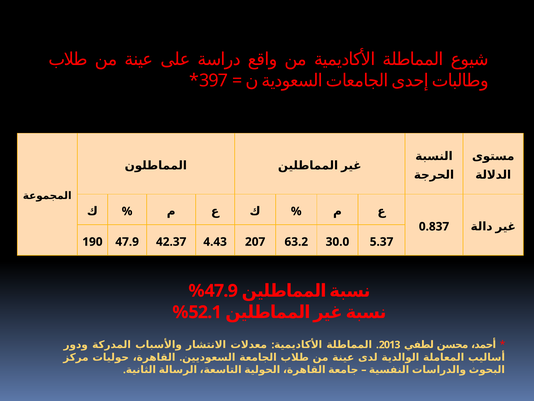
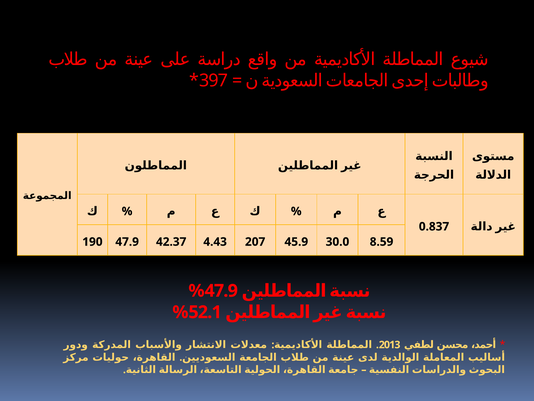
63.2: 63.2 -> 45.9 (296, 242)
5.37: 5.37 -> 8.59 (382, 242)
